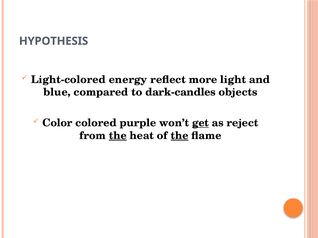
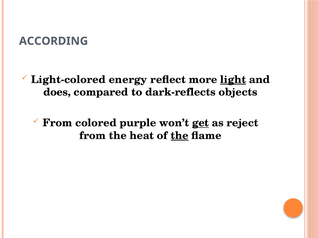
HYPOTHESIS: HYPOTHESIS -> ACCORDING (54, 41)
light underline: none -> present (233, 80)
blue: blue -> does (57, 92)
dark-candles: dark-candles -> dark-reflects (181, 92)
Color: Color -> From (57, 123)
the underline: present -> none (118, 136)
